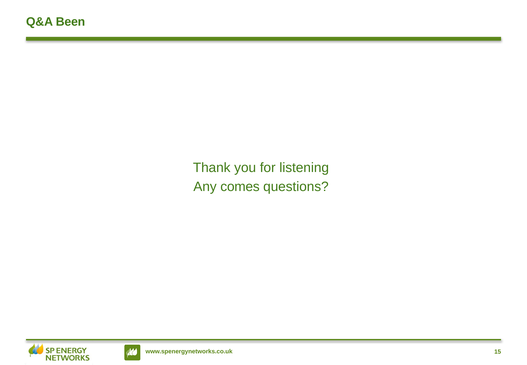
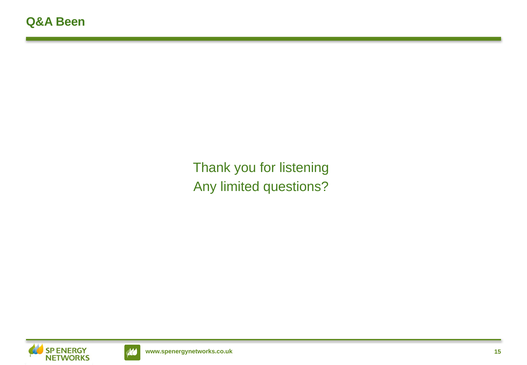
comes: comes -> limited (240, 186)
